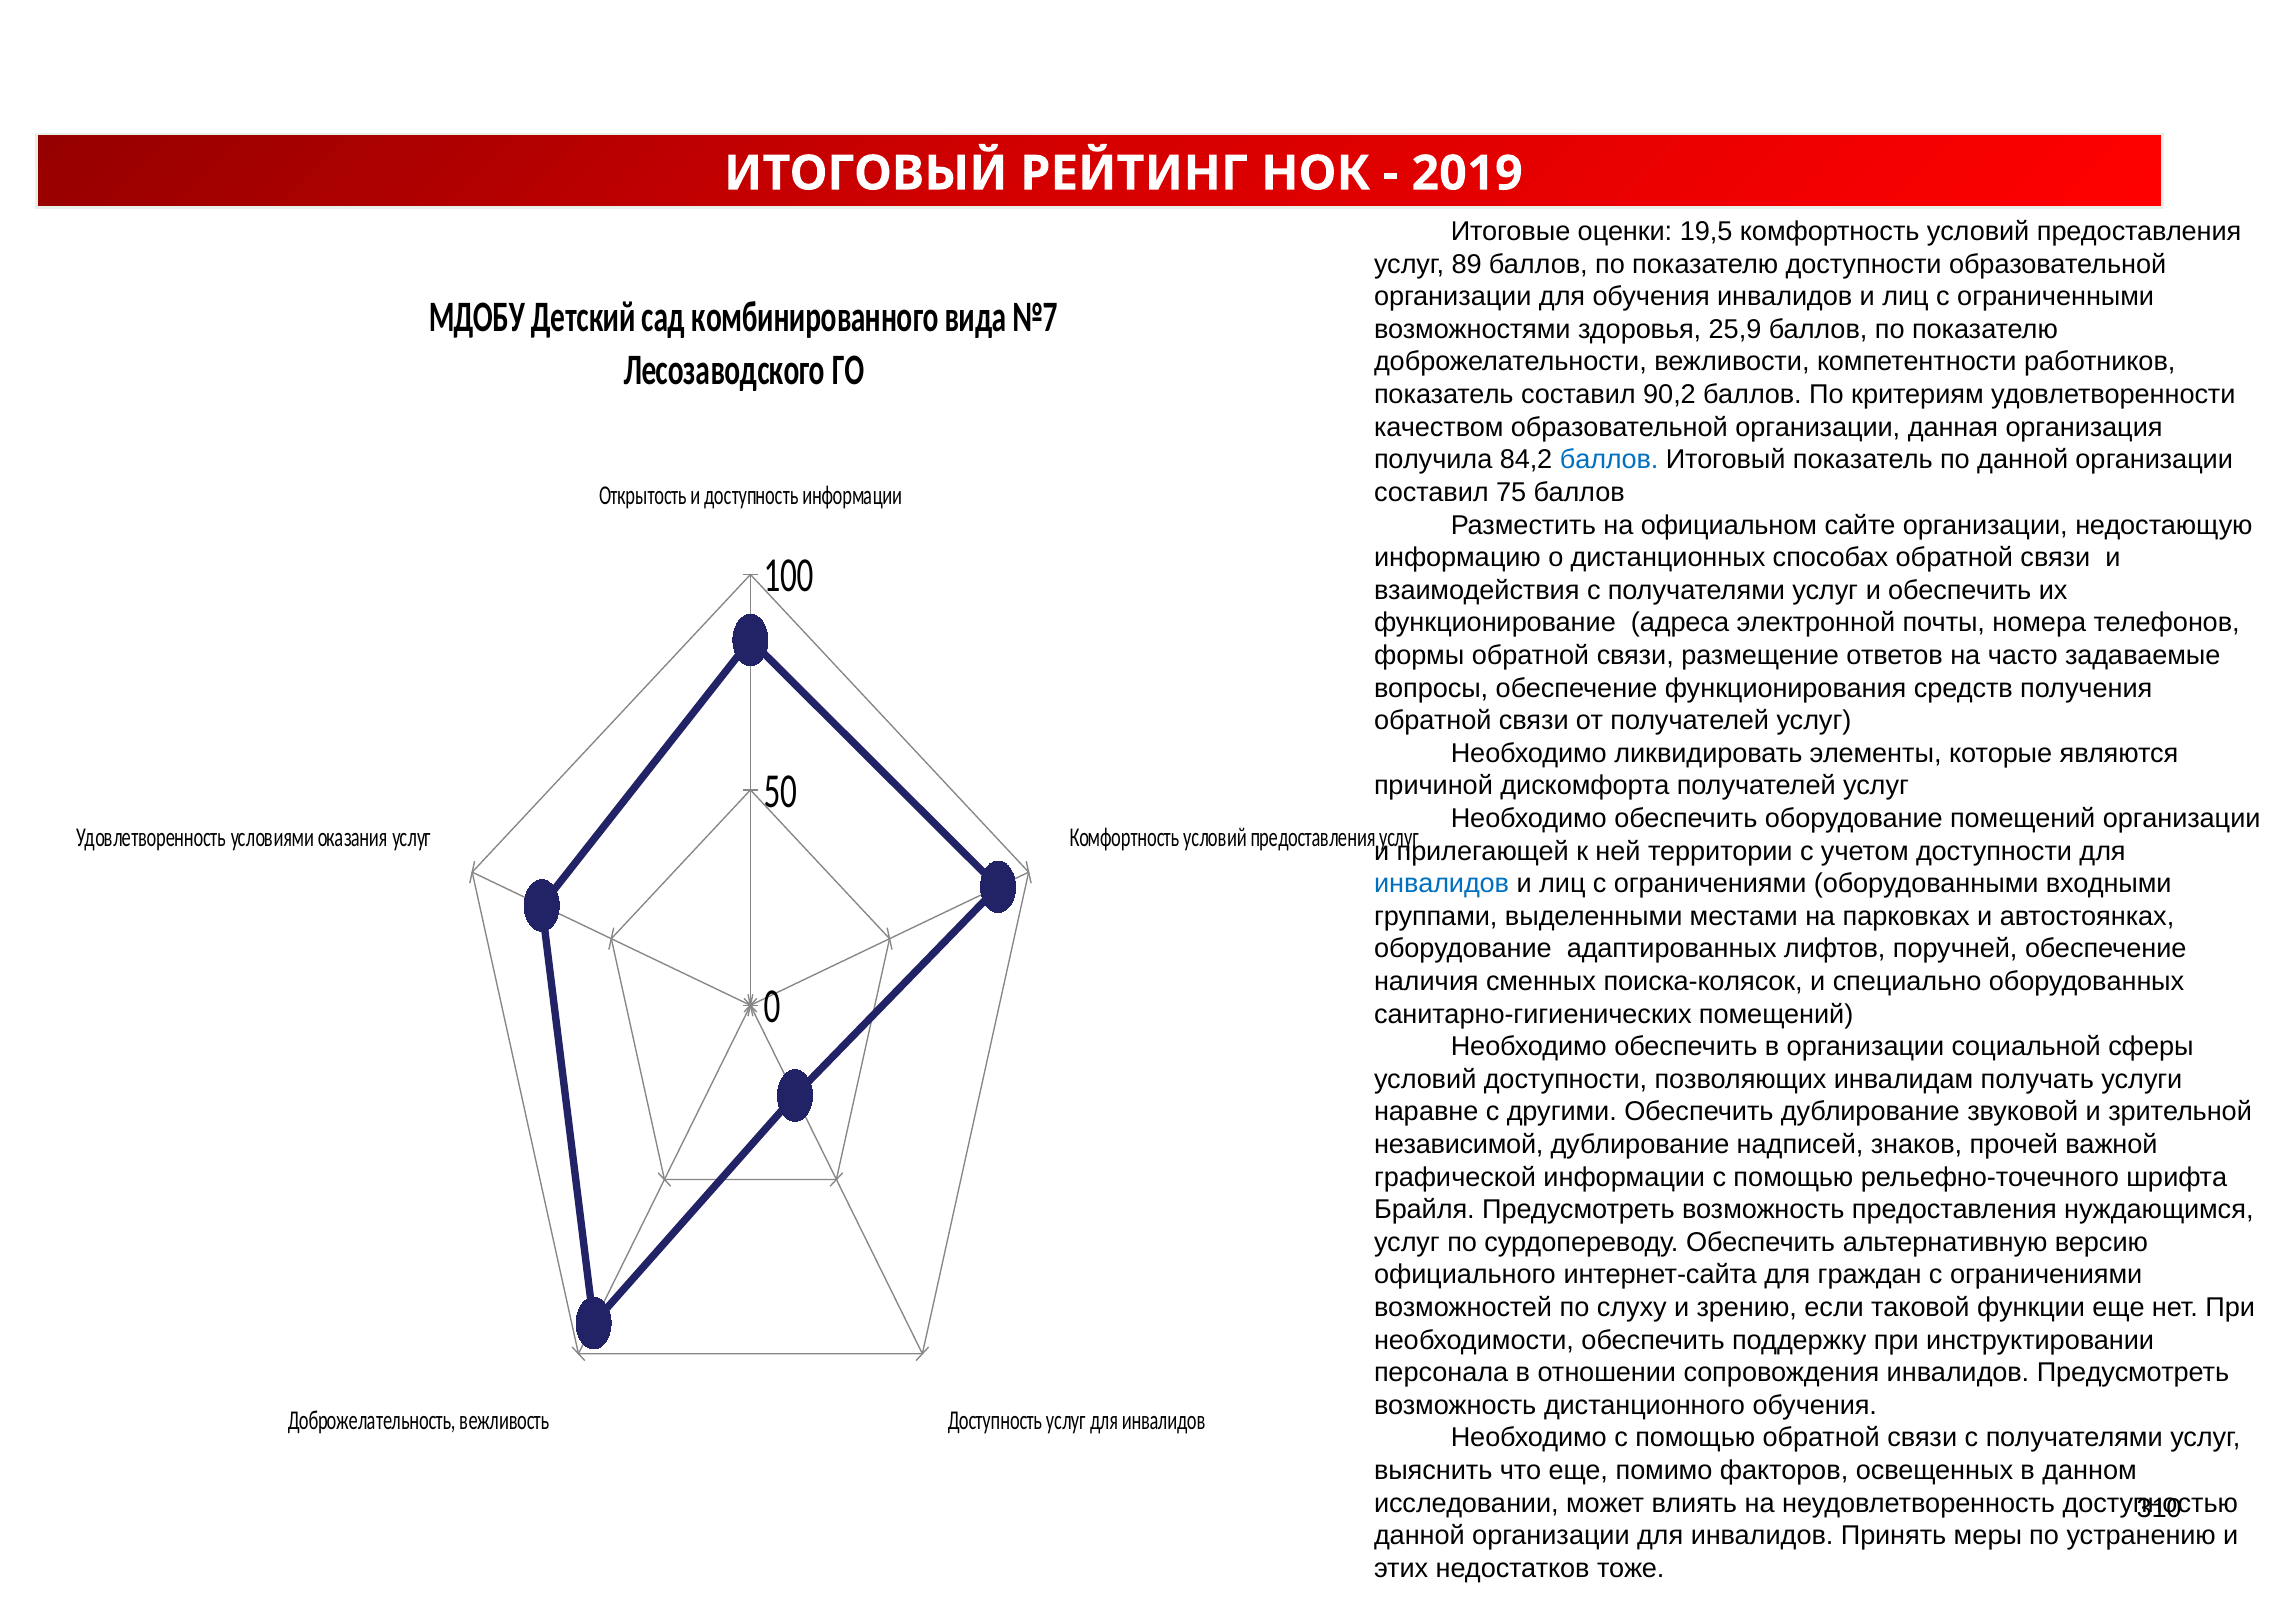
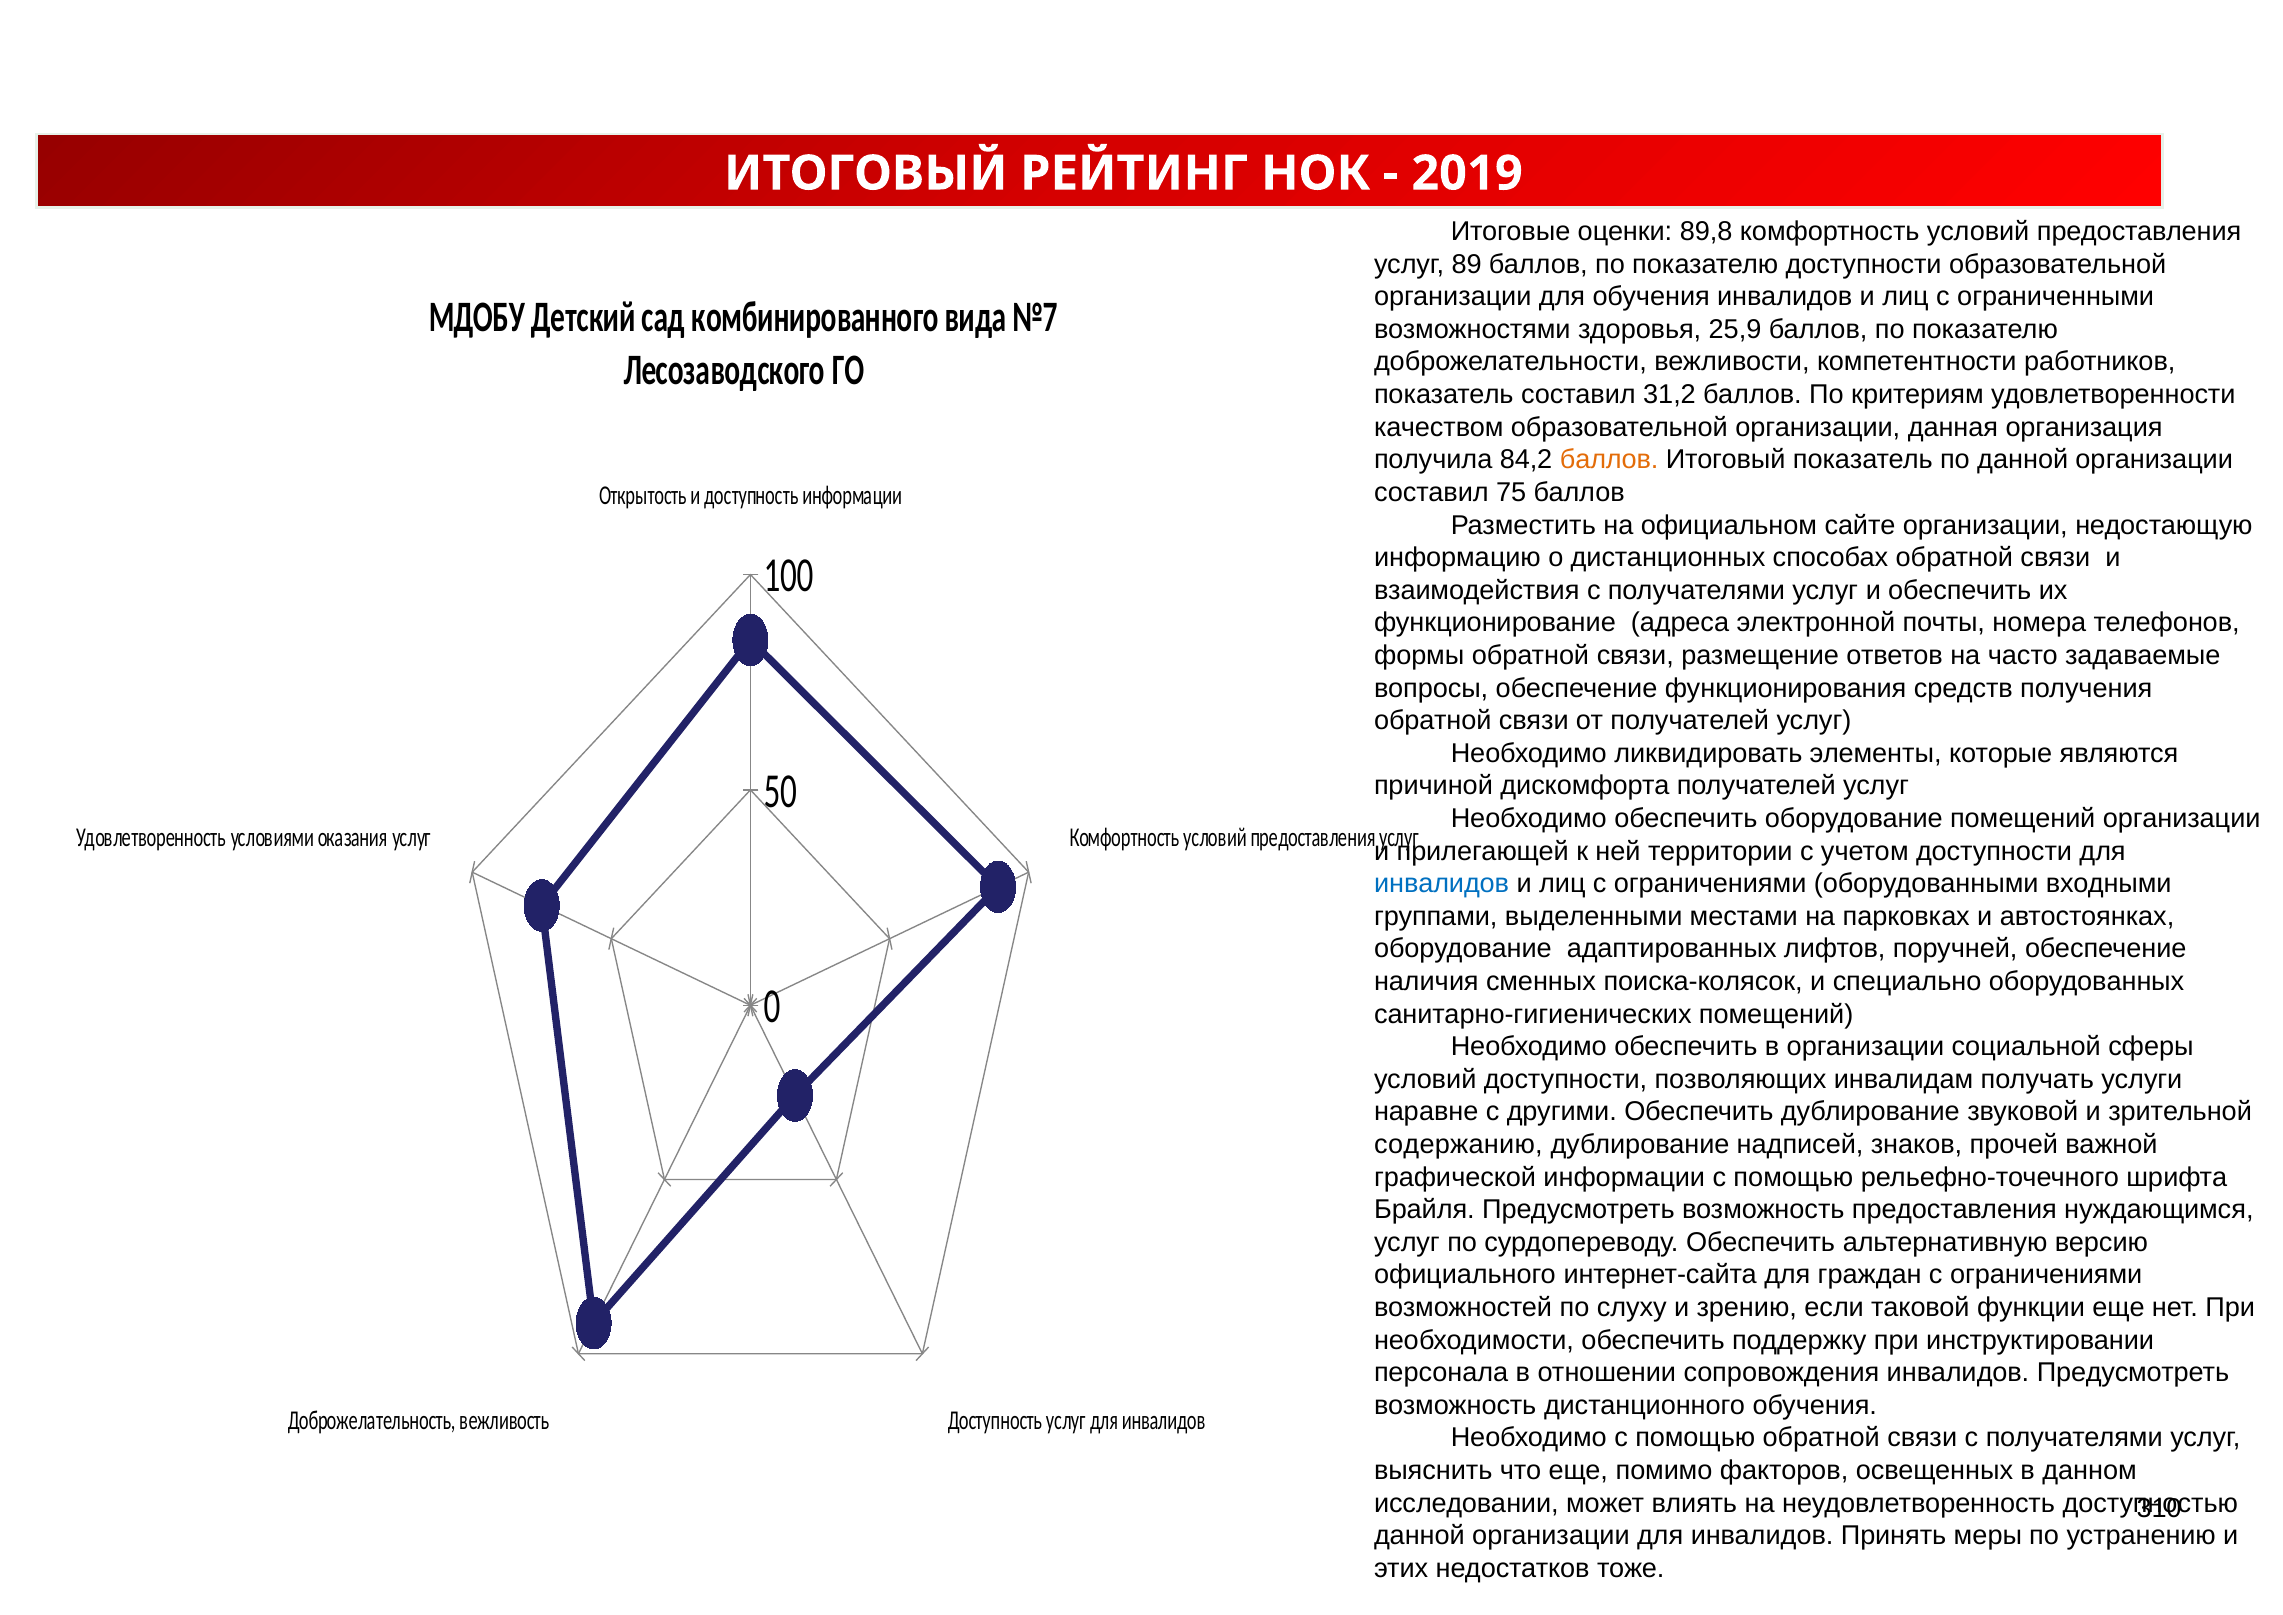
19,5: 19,5 -> 89,8 (1706, 232)
90,2: 90,2 -> 31,2 (1670, 394)
баллов colour: blue -> orange (1609, 460)
независимой: независимой -> содержанию (1458, 1144)
